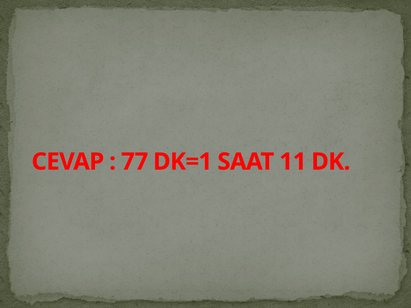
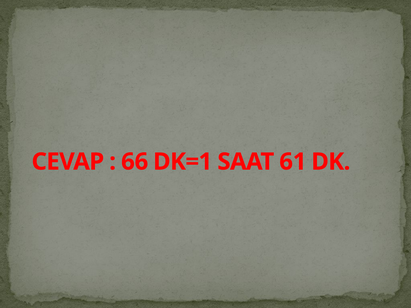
77: 77 -> 66 (135, 162)
11: 11 -> 61 (293, 162)
